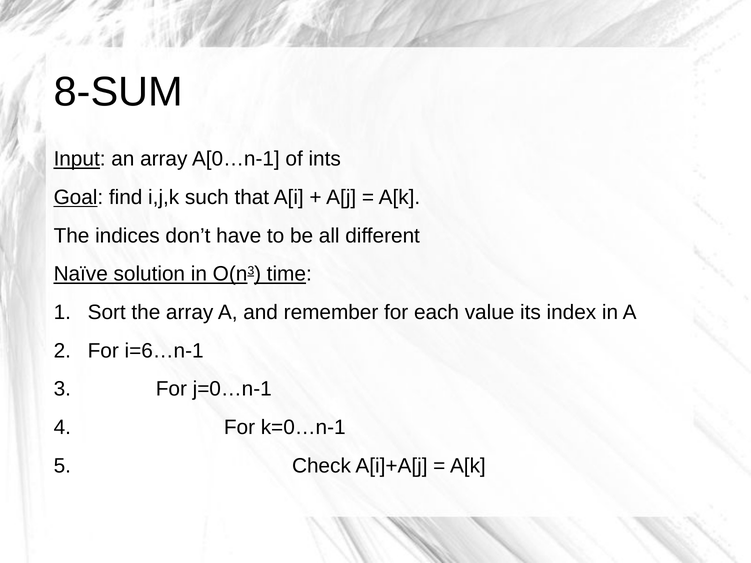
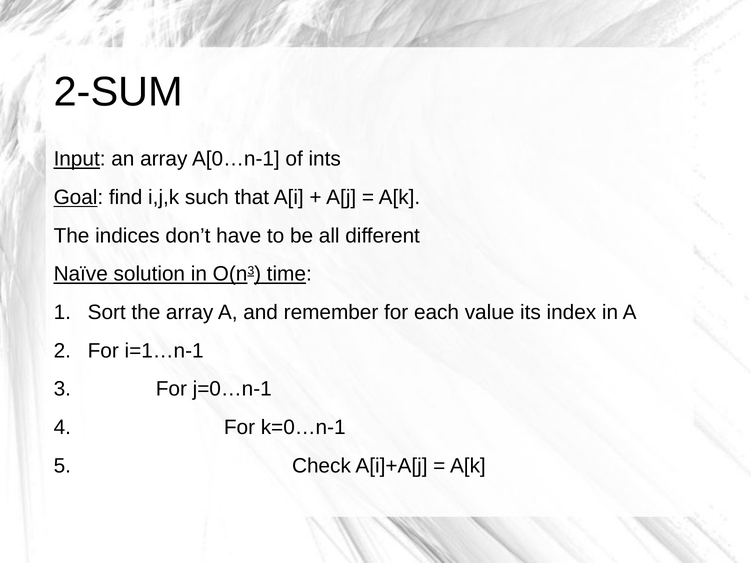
8-SUM: 8-SUM -> 2-SUM (118, 92)
i=6…n-1: i=6…n-1 -> i=1…n-1 (164, 351)
